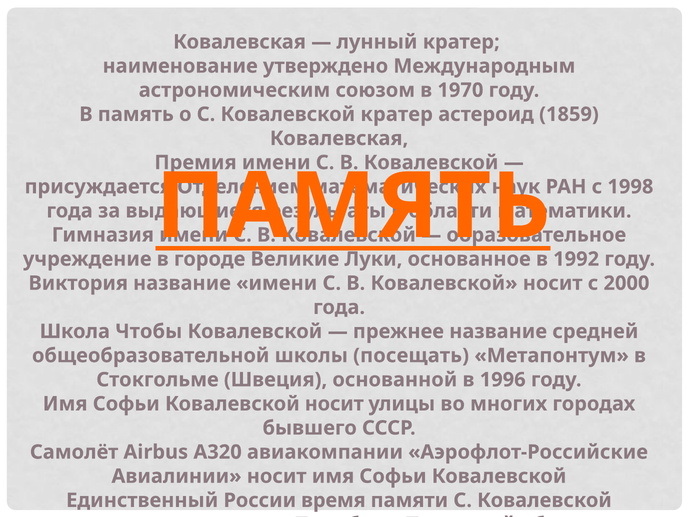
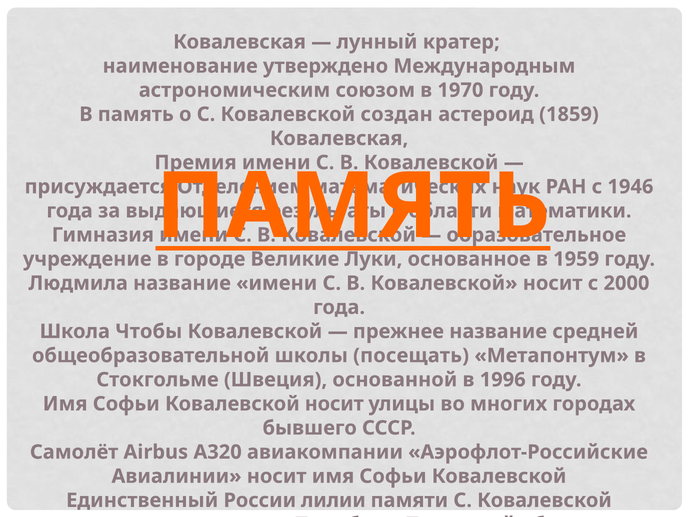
Ковалевской кратер: кратер -> создан (397, 114)
1998: 1998 -> 1946 (630, 187)
1992: 1992 -> 1959 (576, 259)
Виктория: Виктория -> Людмила (78, 283)
время: время -> лилии (333, 500)
